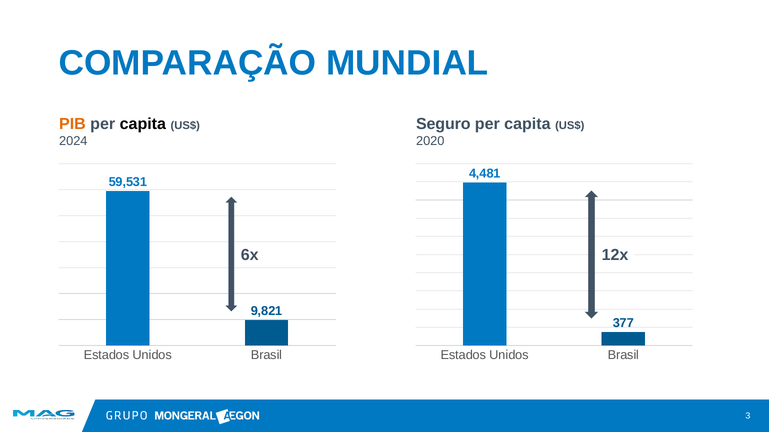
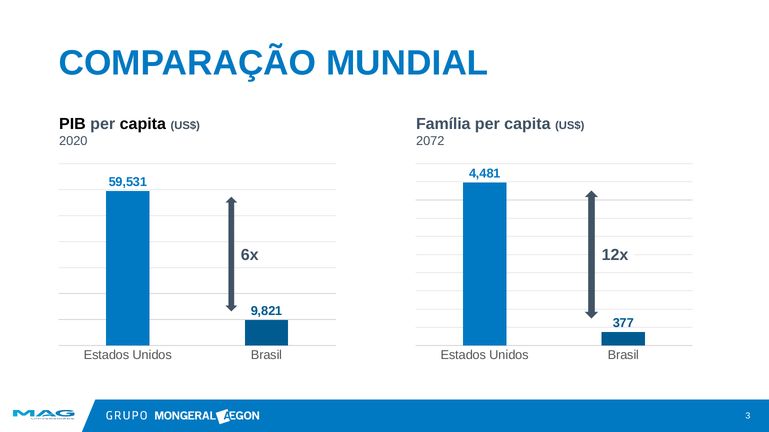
PIB colour: orange -> black (72, 124)
Seguro: Seguro -> Família (443, 124)
2024: 2024 -> 2020 (73, 141)
2020: 2020 -> 2072 (430, 141)
